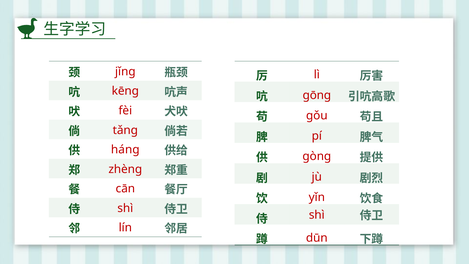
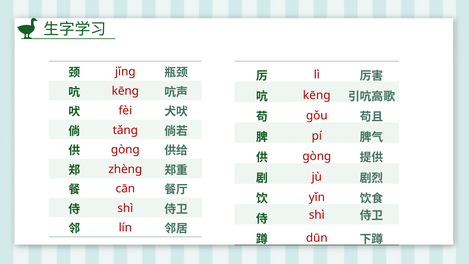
ɡōnɡ: ɡōnɡ -> kēnɡ (317, 95)
hánɡ: hánɡ -> ɡònɡ (125, 150)
